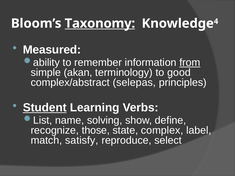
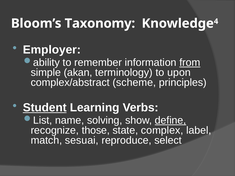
Taxonomy underline: present -> none (100, 23)
Measured: Measured -> Employer (52, 50)
good: good -> upon (179, 73)
selepas: selepas -> scheme (134, 83)
define underline: none -> present (170, 121)
satisfy: satisfy -> sesuai (82, 141)
